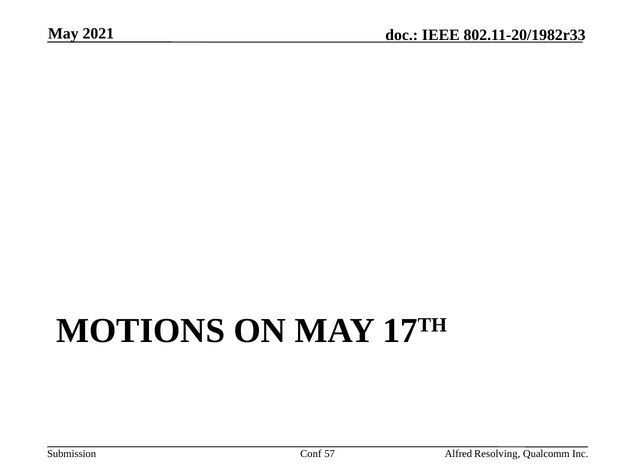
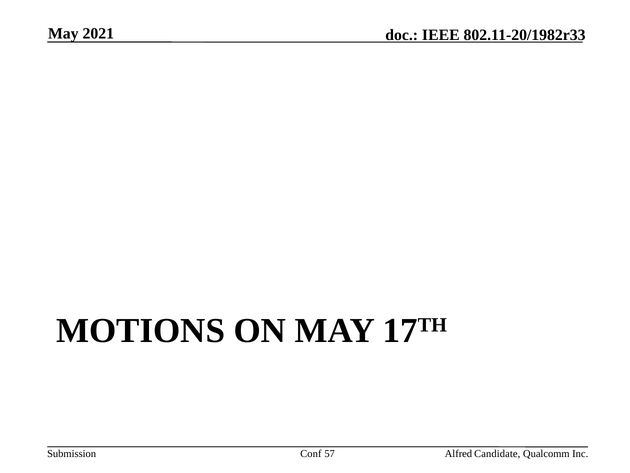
Resolving: Resolving -> Candidate (497, 453)
